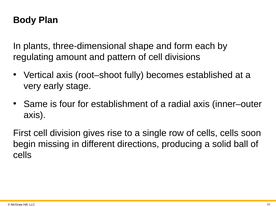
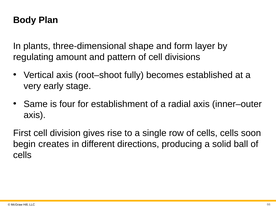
each: each -> layer (205, 46)
missing: missing -> creates (54, 144)
